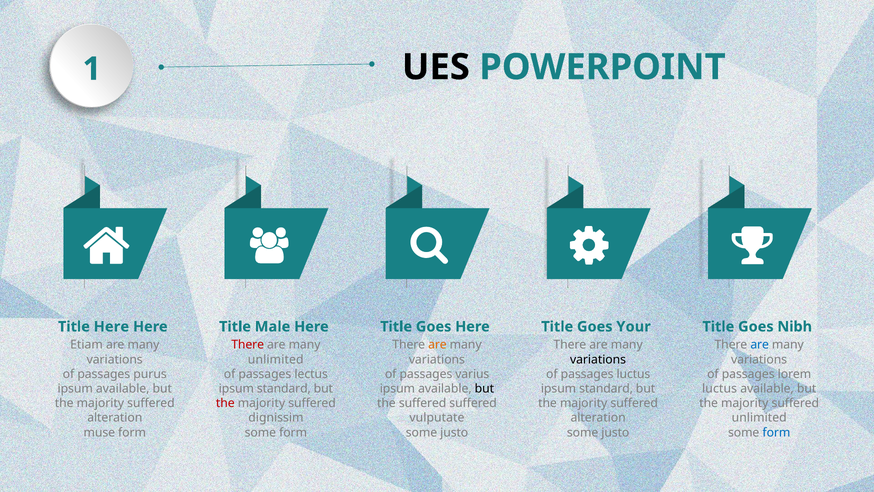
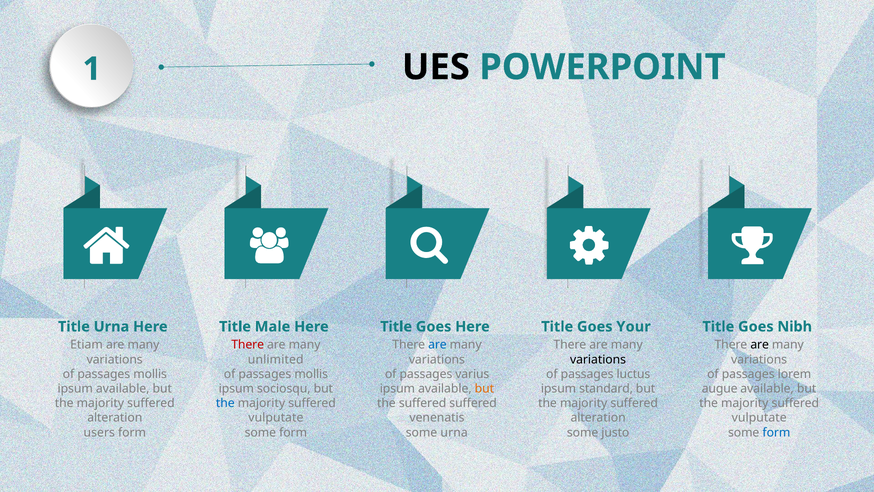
Title Here: Here -> Urna (111, 326)
are colour: orange -> blue (437, 345)
are colour: blue -> black (760, 345)
purus: purus -> mollis (150, 374)
lectus: lectus -> mollis (311, 374)
standard: standard -> sociosqu (284, 388)
but colour: black -> orange (484, 388)
luctus: luctus -> augue (720, 388)
the colour: red -> blue (225, 403)
dignissim: dignissim -> vulputate (276, 418)
vulputate: vulputate -> venenatis (437, 418)
unlimited: unlimited -> vulputate (759, 418)
muse: muse -> users (99, 432)
justo: justo -> urna (454, 432)
